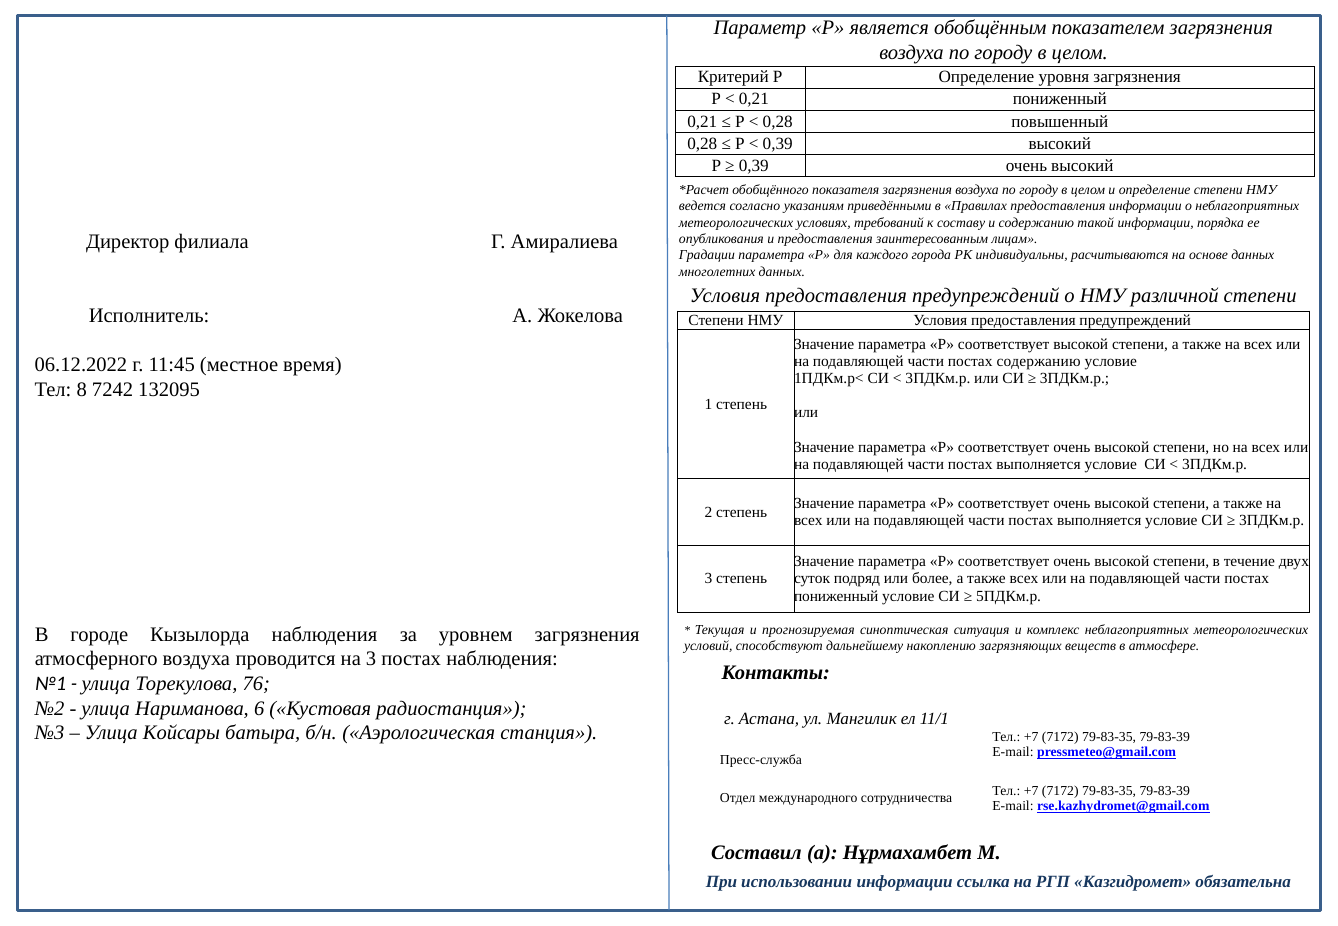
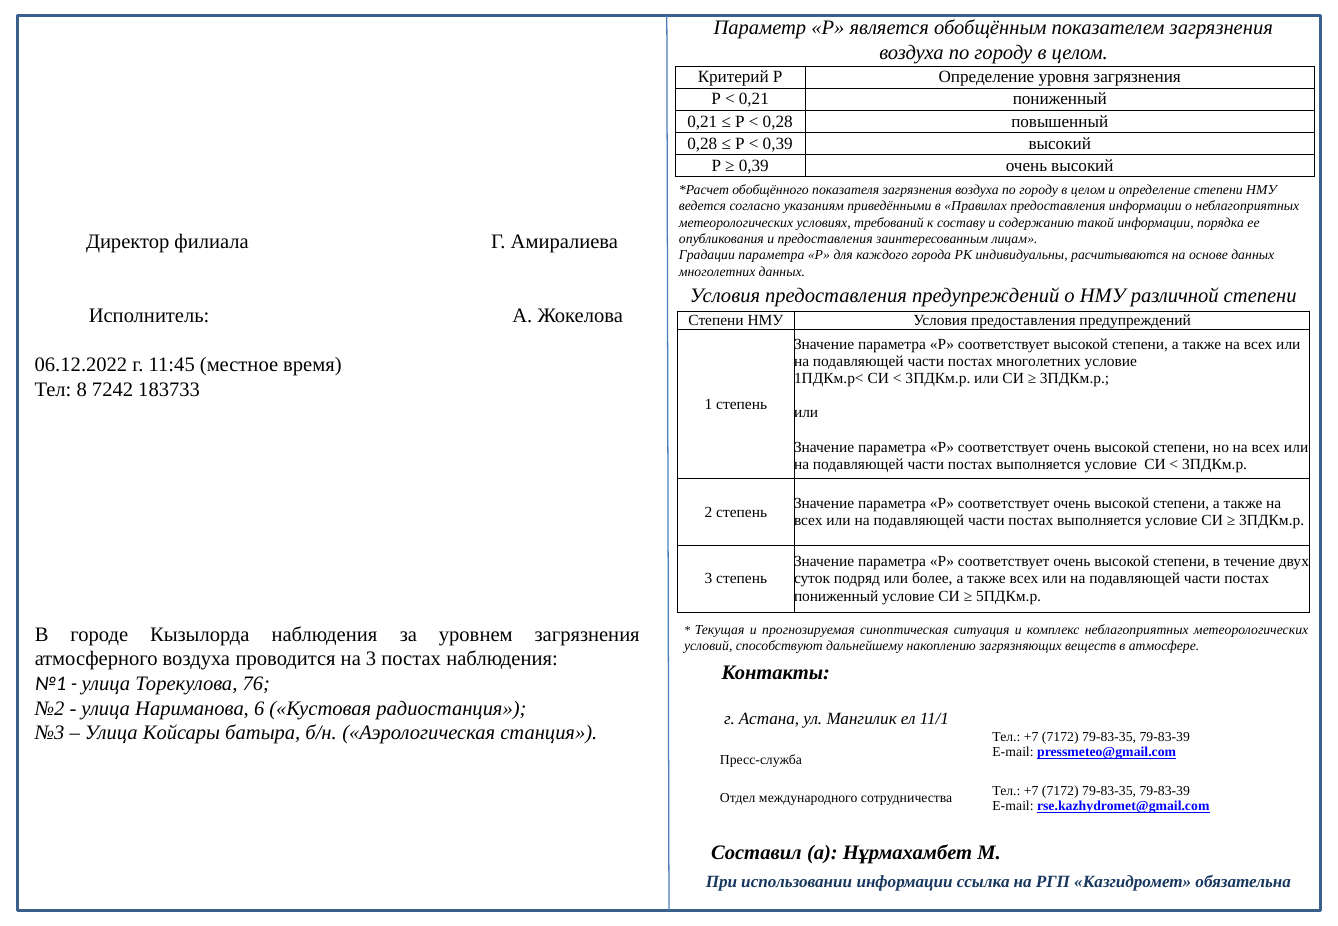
постах содержанию: содержанию -> многолетних (1039, 361)
132095: 132095 -> 183733 (169, 390)
